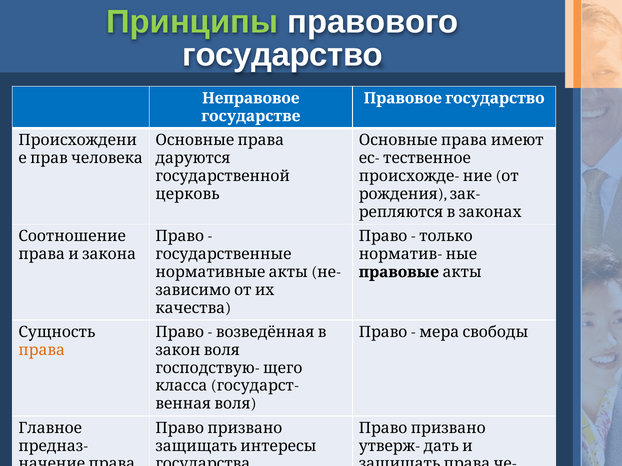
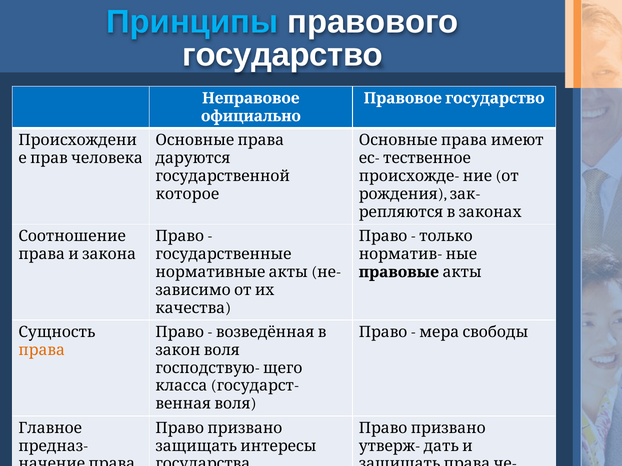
Принципы colour: light green -> light blue (192, 22)
государстве: государстве -> официально (251, 116)
церковь: церковь -> которое (187, 194)
